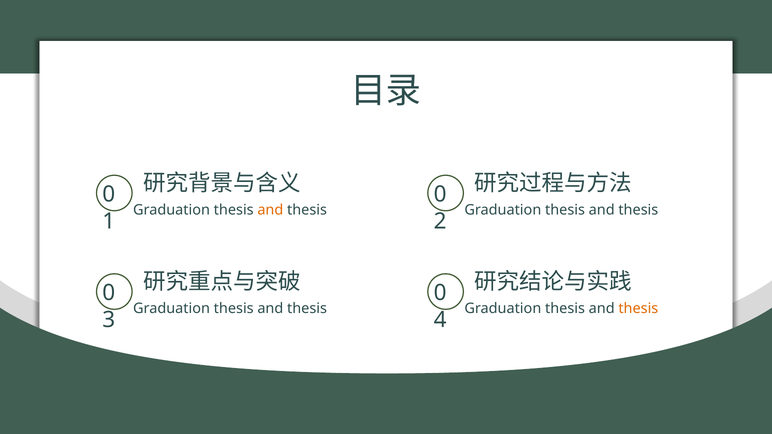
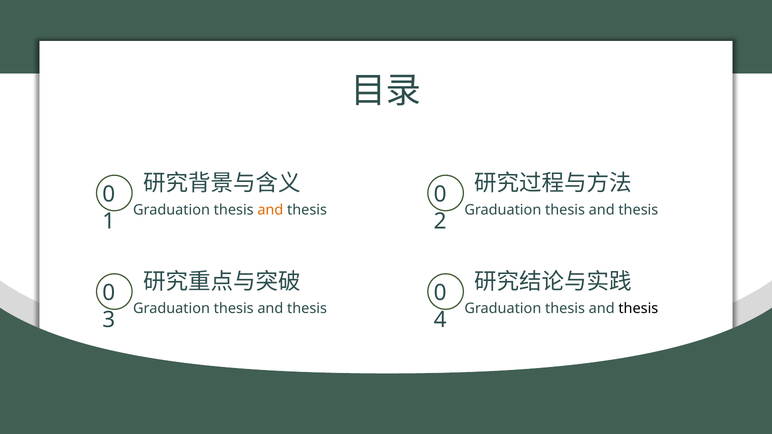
thesis colour: orange -> black (638, 309)
